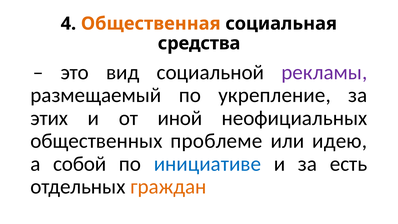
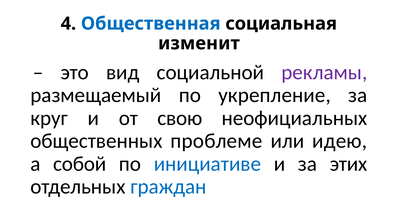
Общественная colour: orange -> blue (151, 24)
средства: средства -> изменит (199, 43)
этих: этих -> круг (49, 118)
иной: иной -> свою (180, 118)
есть: есть -> этих (349, 164)
граждан colour: orange -> blue (168, 187)
